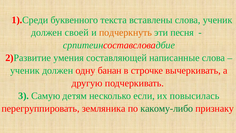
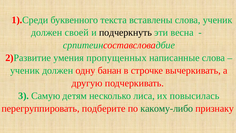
подчеркнуть colour: orange -> black (125, 33)
песня: песня -> весна (182, 33)
составляющей: составляющей -> пропущенных (116, 58)
если: если -> лиса (144, 96)
земляника: земляника -> подберите (104, 108)
